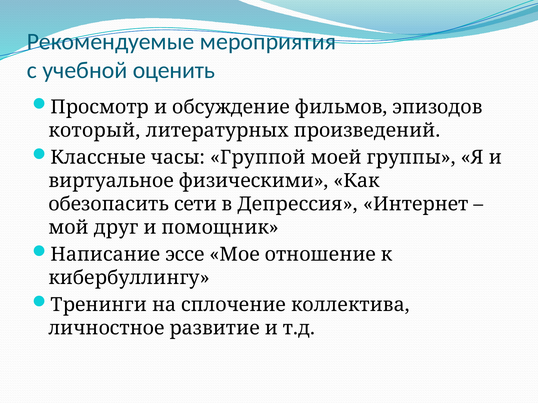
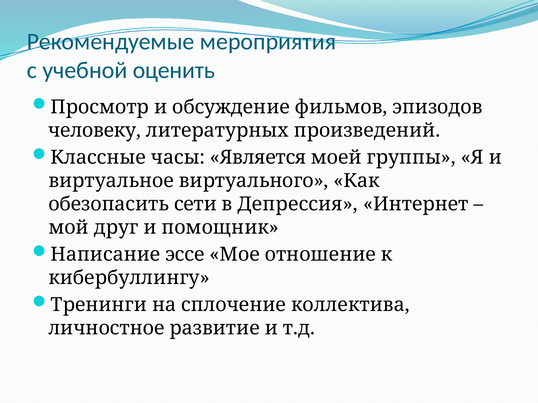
который: который -> человеку (95, 131)
Группой: Группой -> Является (258, 158)
физическими: физическими -> виртуального (254, 181)
